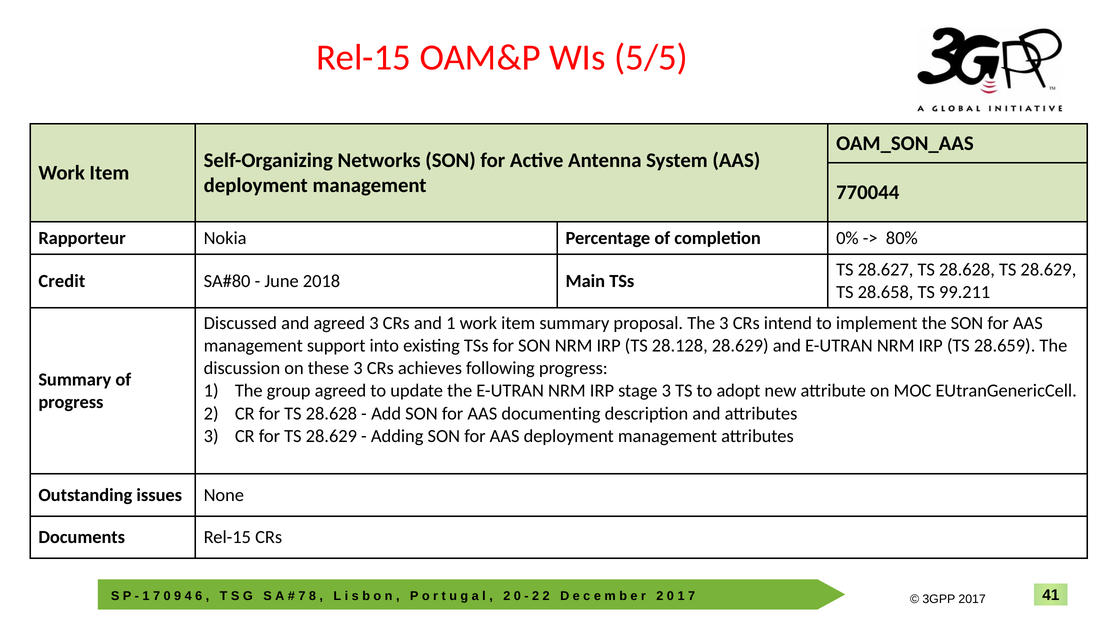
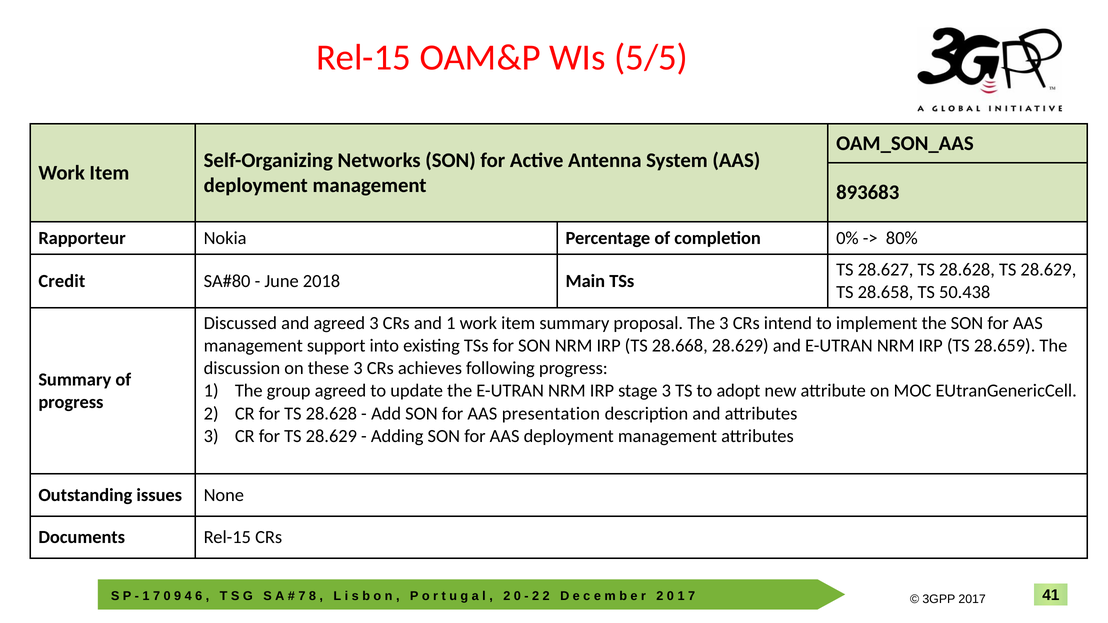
770044: 770044 -> 893683 (868, 192)
99.211: 99.211 -> 50.438 (965, 292)
28.128: 28.128 -> 28.668 (680, 346)
documenting: documenting -> presentation (551, 414)
